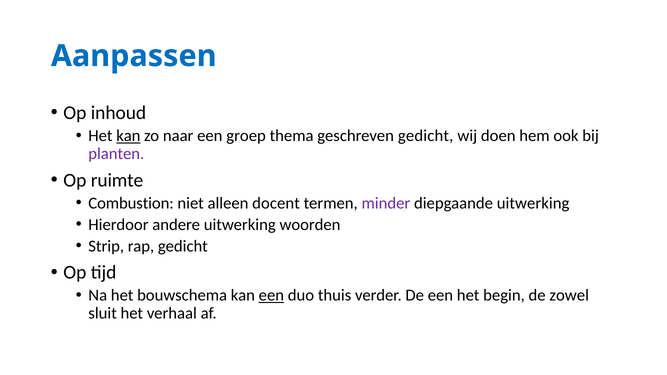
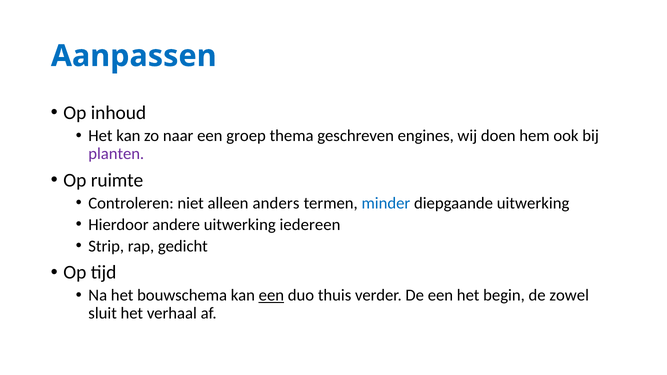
kan underline: present -> none (128, 136)
geschreven gedicht: gedicht -> engines (426, 136)
Combustion: Combustion -> Controleren (131, 203)
docent: docent -> anders (276, 203)
minder colour: purple -> blue (386, 203)
woorden: woorden -> iedereen (310, 225)
